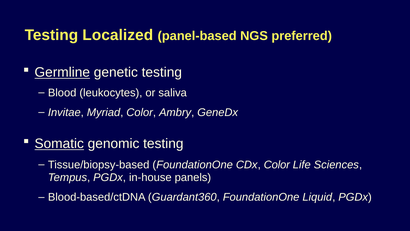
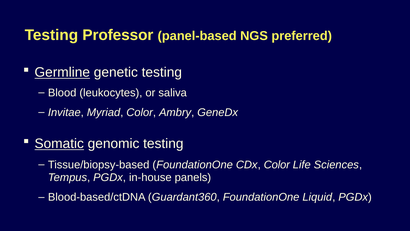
Localized: Localized -> Professor (118, 35)
